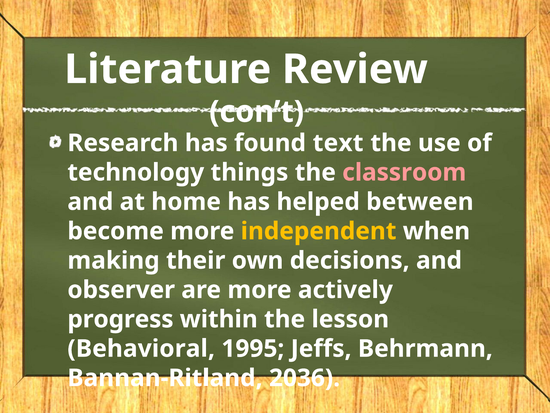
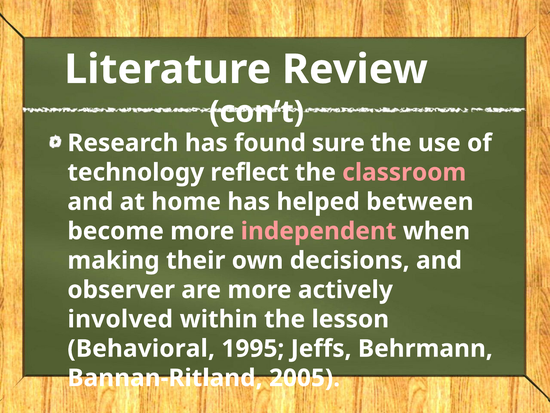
text: text -> sure (338, 143)
things: things -> reflect (250, 172)
independent colour: yellow -> pink (319, 231)
progress: progress -> involved (120, 319)
2036: 2036 -> 2005 (305, 378)
